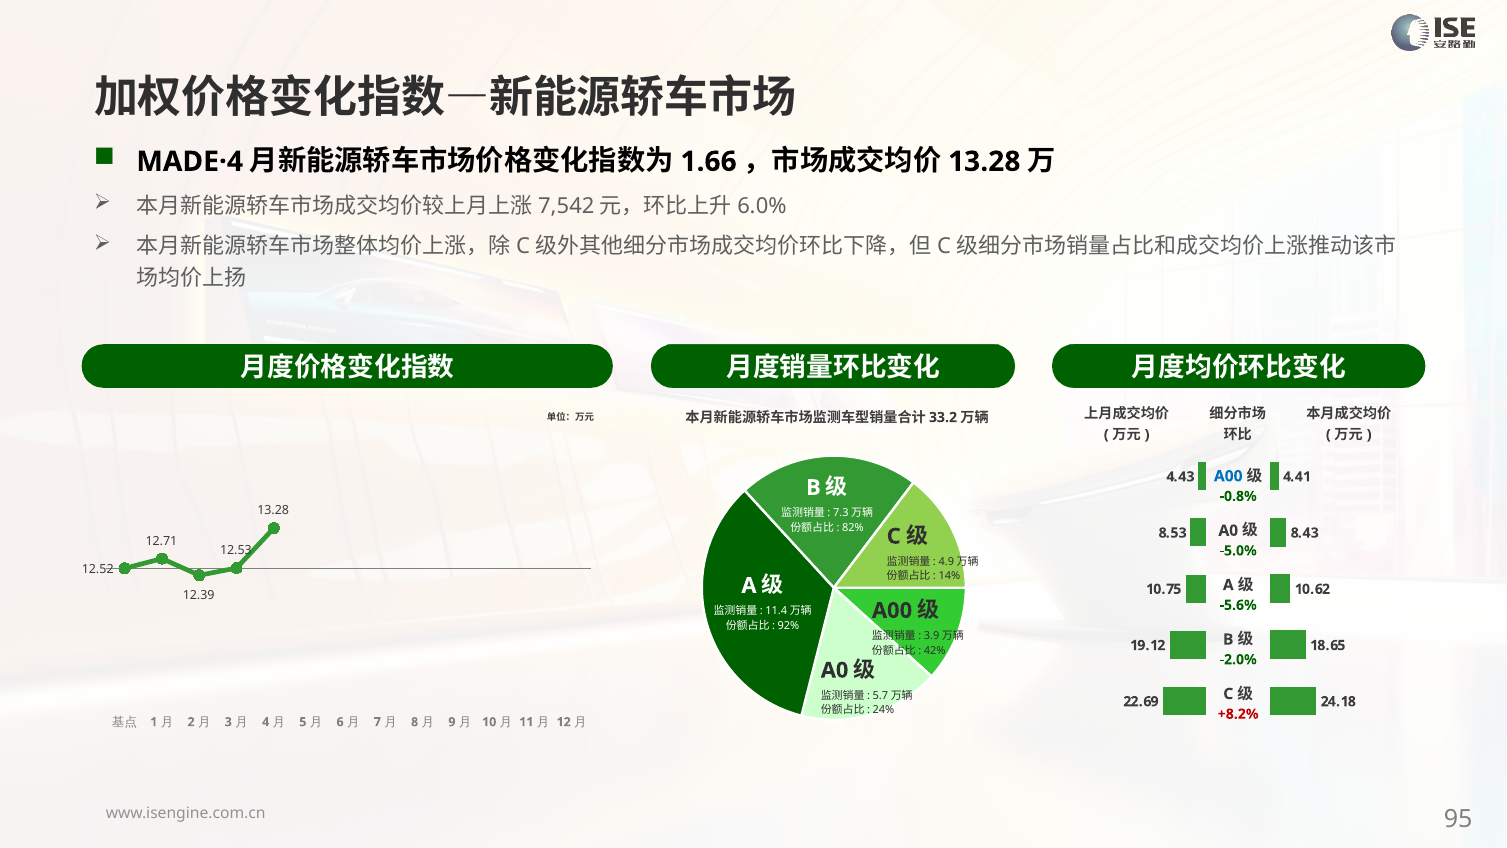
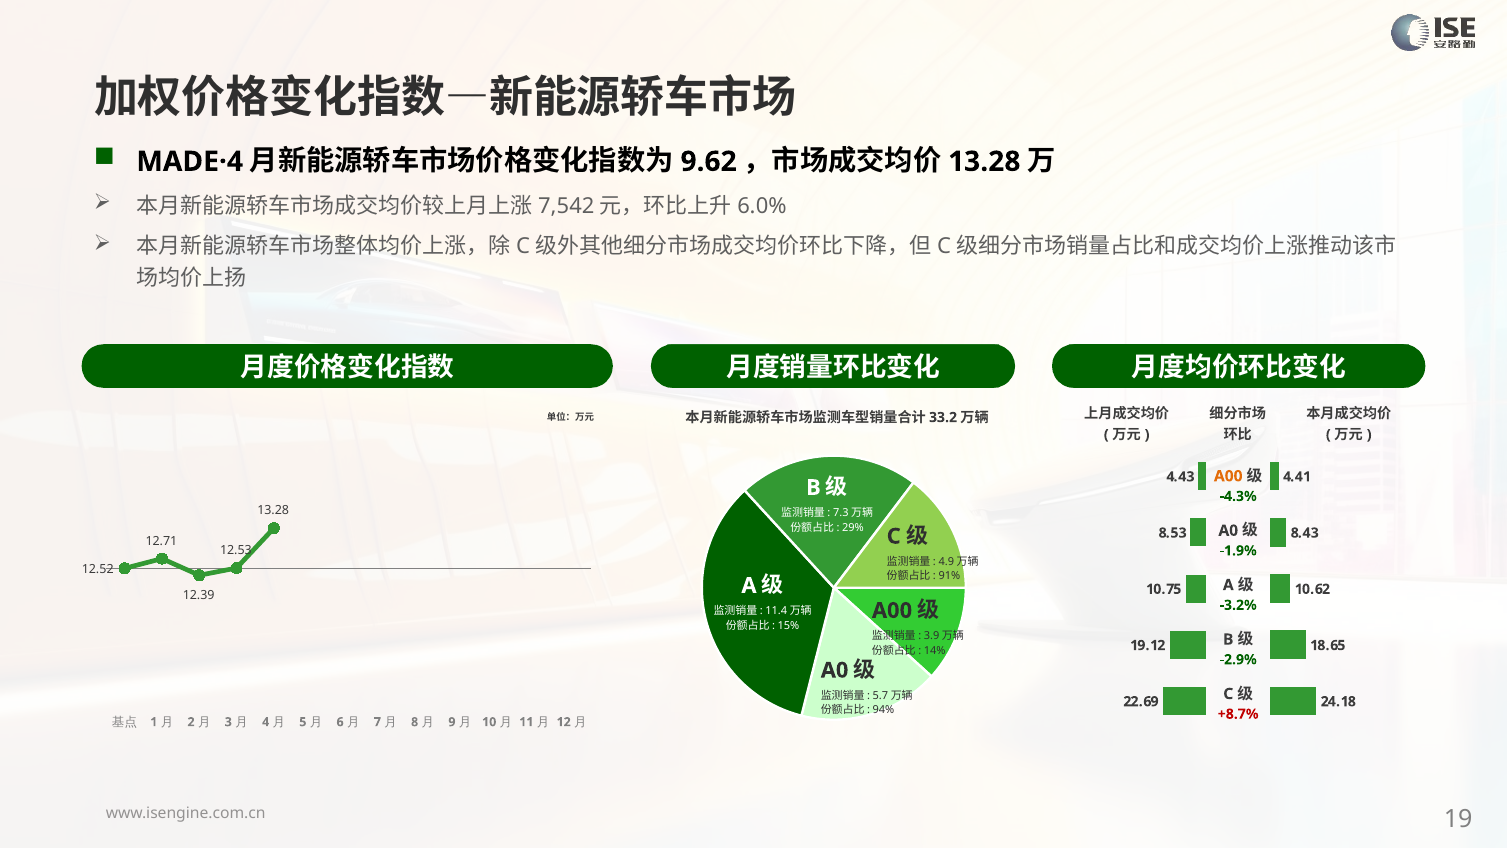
1.66: 1.66 -> 9.62 (709, 162)
A00 colour: blue -> orange (1228, 476)
-0.8%: -0.8% -> -4.3% (1238, 496)
82%: 82% -> 29% (853, 527)
-5.0%: -5.0% -> -1.9% (1238, 551)
14%: 14% -> 91% (949, 576)
-5.6%: -5.6% -> -3.2% (1238, 605)
92%: 92% -> 15% (789, 625)
42%: 42% -> 14% (935, 650)
-2.0%: -2.0% -> -2.9% (1238, 659)
24%: 24% -> 94% (884, 710)
+8.2%: +8.2% -> +8.7% (1238, 714)
95: 95 -> 19 (1458, 819)
